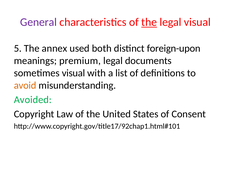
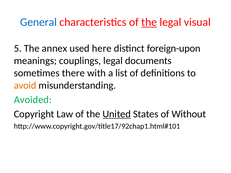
General colour: purple -> blue (39, 22)
both: both -> here (102, 48)
premium: premium -> couplings (80, 61)
sometimes visual: visual -> there (73, 73)
United underline: none -> present (117, 114)
Consent: Consent -> Without (189, 114)
